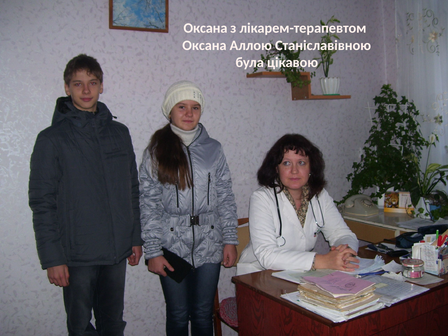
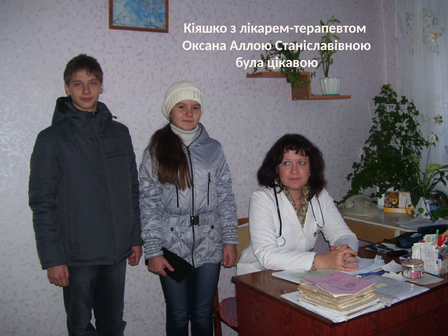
Оксана: Оксана -> Кіяшко (205, 28)
